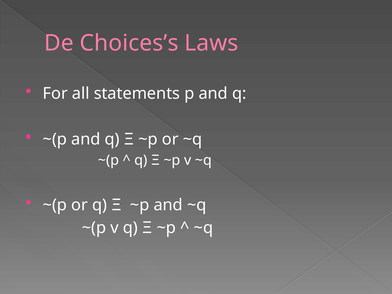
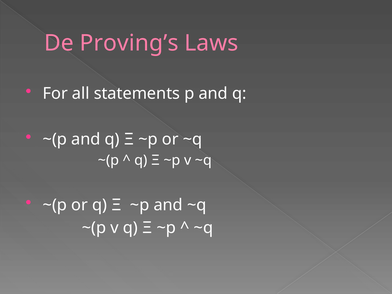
Choices’s: Choices’s -> Proving’s (129, 43)
